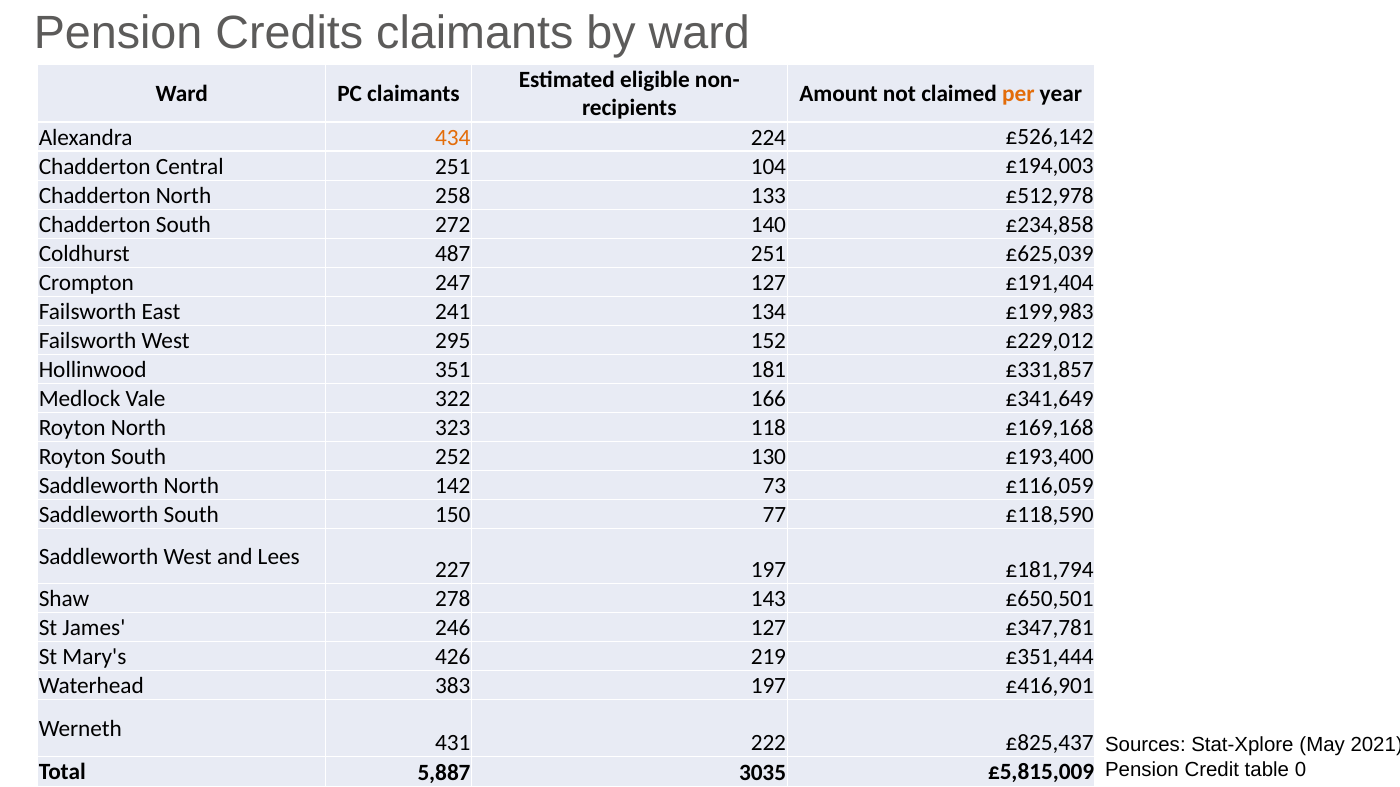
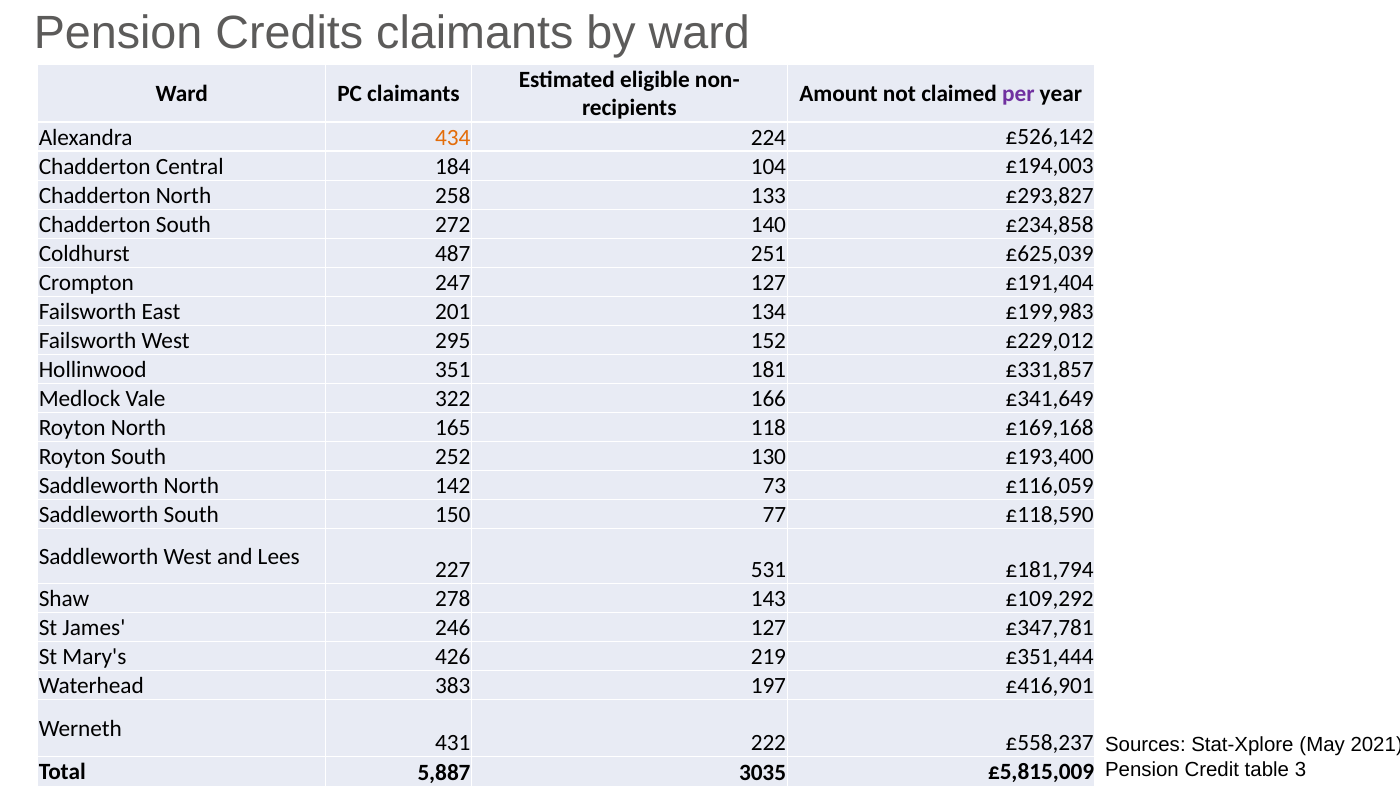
per colour: orange -> purple (1018, 94)
Central 251: 251 -> 184 (453, 167)
£512,978: £512,978 -> £293,827 (1050, 195)
241: 241 -> 201 (453, 312)
323: 323 -> 165 (453, 428)
227 197: 197 -> 531 (768, 570)
£650,501: £650,501 -> £109,292 (1050, 599)
£825,437: £825,437 -> £558,237 (1050, 743)
0: 0 -> 3 (1300, 770)
